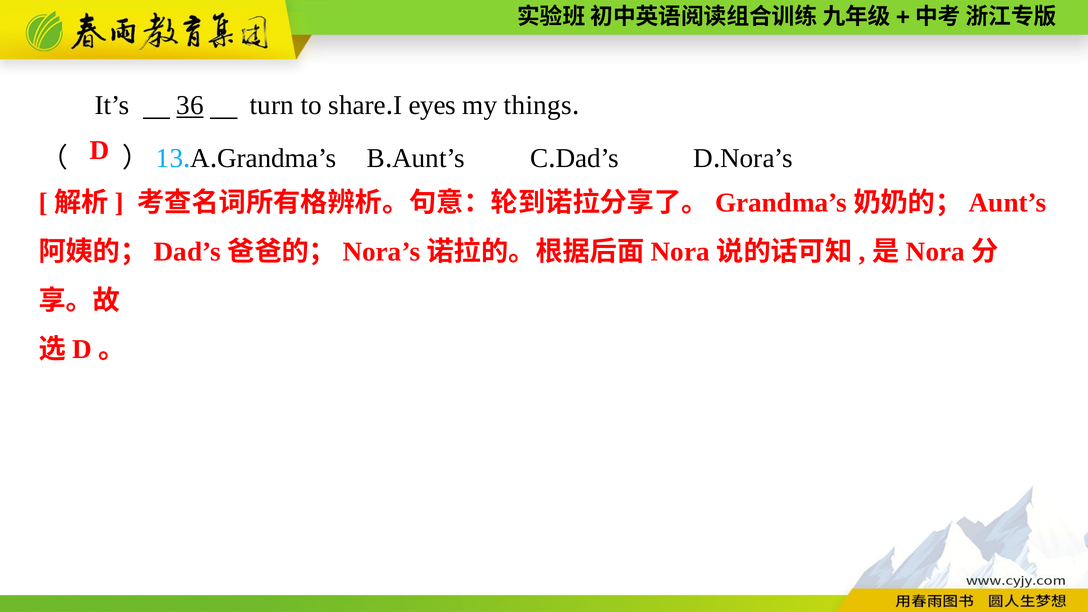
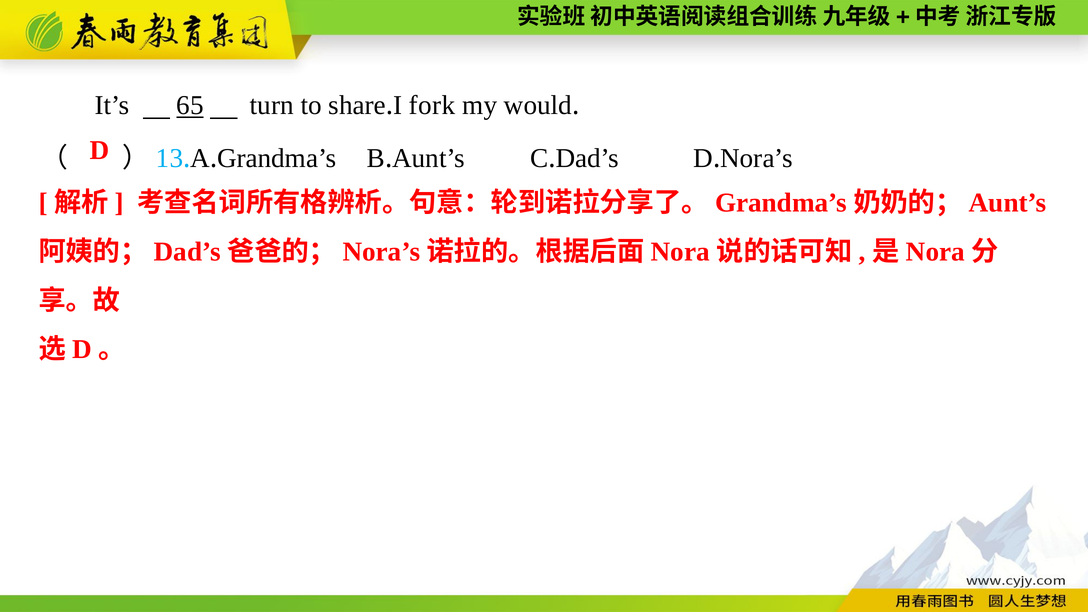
36: 36 -> 65 (190, 105)
eyes: eyes -> fork (432, 105)
things: things -> would (538, 105)
